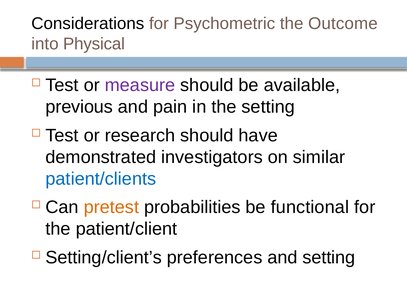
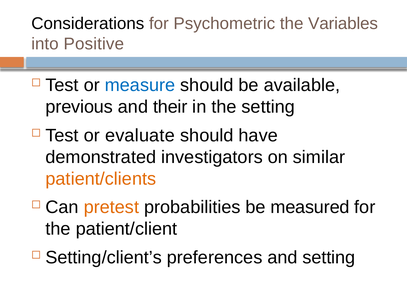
Outcome: Outcome -> Variables (343, 24)
Physical: Physical -> Positive (94, 44)
measure colour: purple -> blue (140, 85)
pain: pain -> their (170, 107)
research: research -> evaluate (140, 136)
patient/clients colour: blue -> orange (101, 179)
functional: functional -> measured (310, 207)
